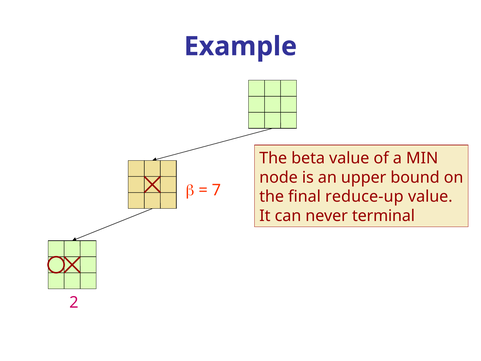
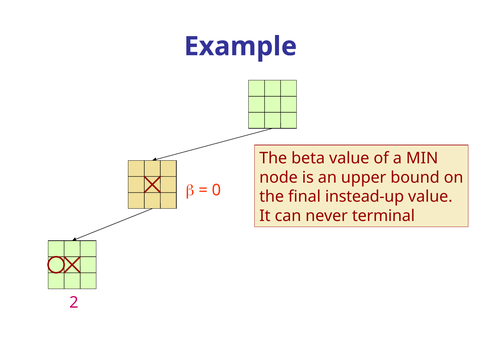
7: 7 -> 0 (216, 190)
reduce-up: reduce-up -> instead-up (365, 197)
